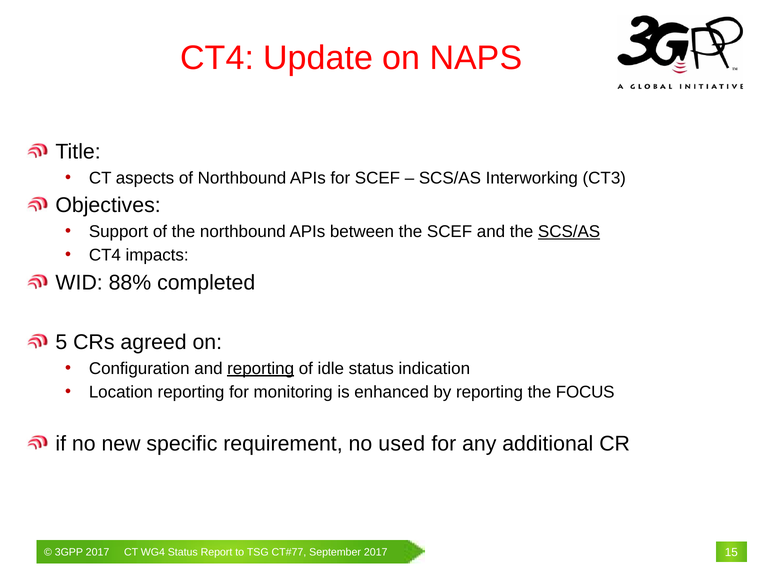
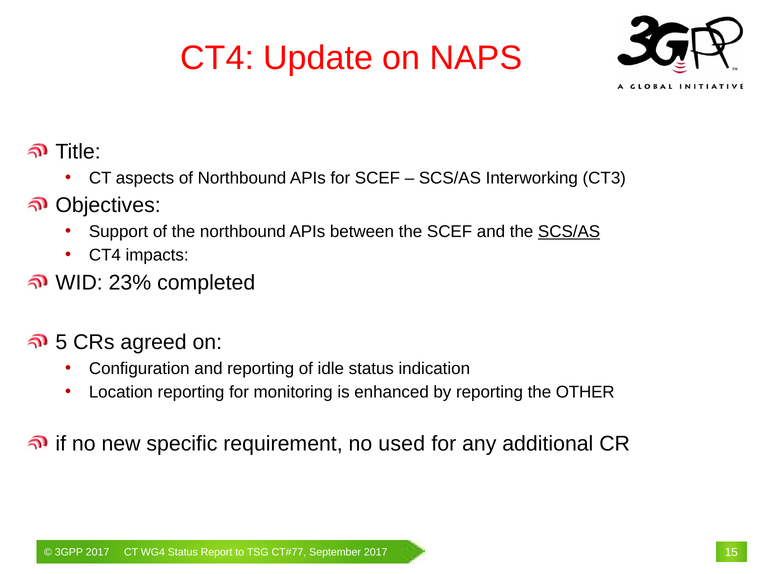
88%: 88% -> 23% (130, 283)
reporting underline: present -> none (261, 368)
FOCUS: FOCUS -> OTHER (585, 392)
